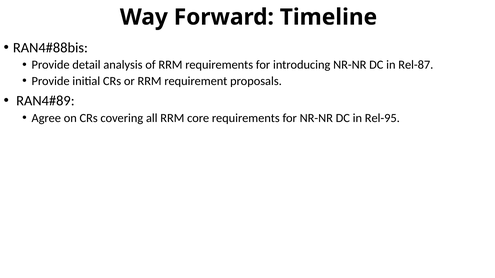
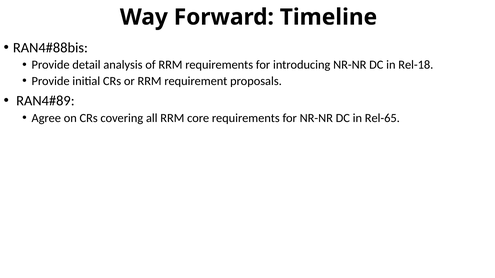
Rel-87: Rel-87 -> Rel-18 (416, 65)
Rel-95: Rel-95 -> Rel-65 (382, 118)
